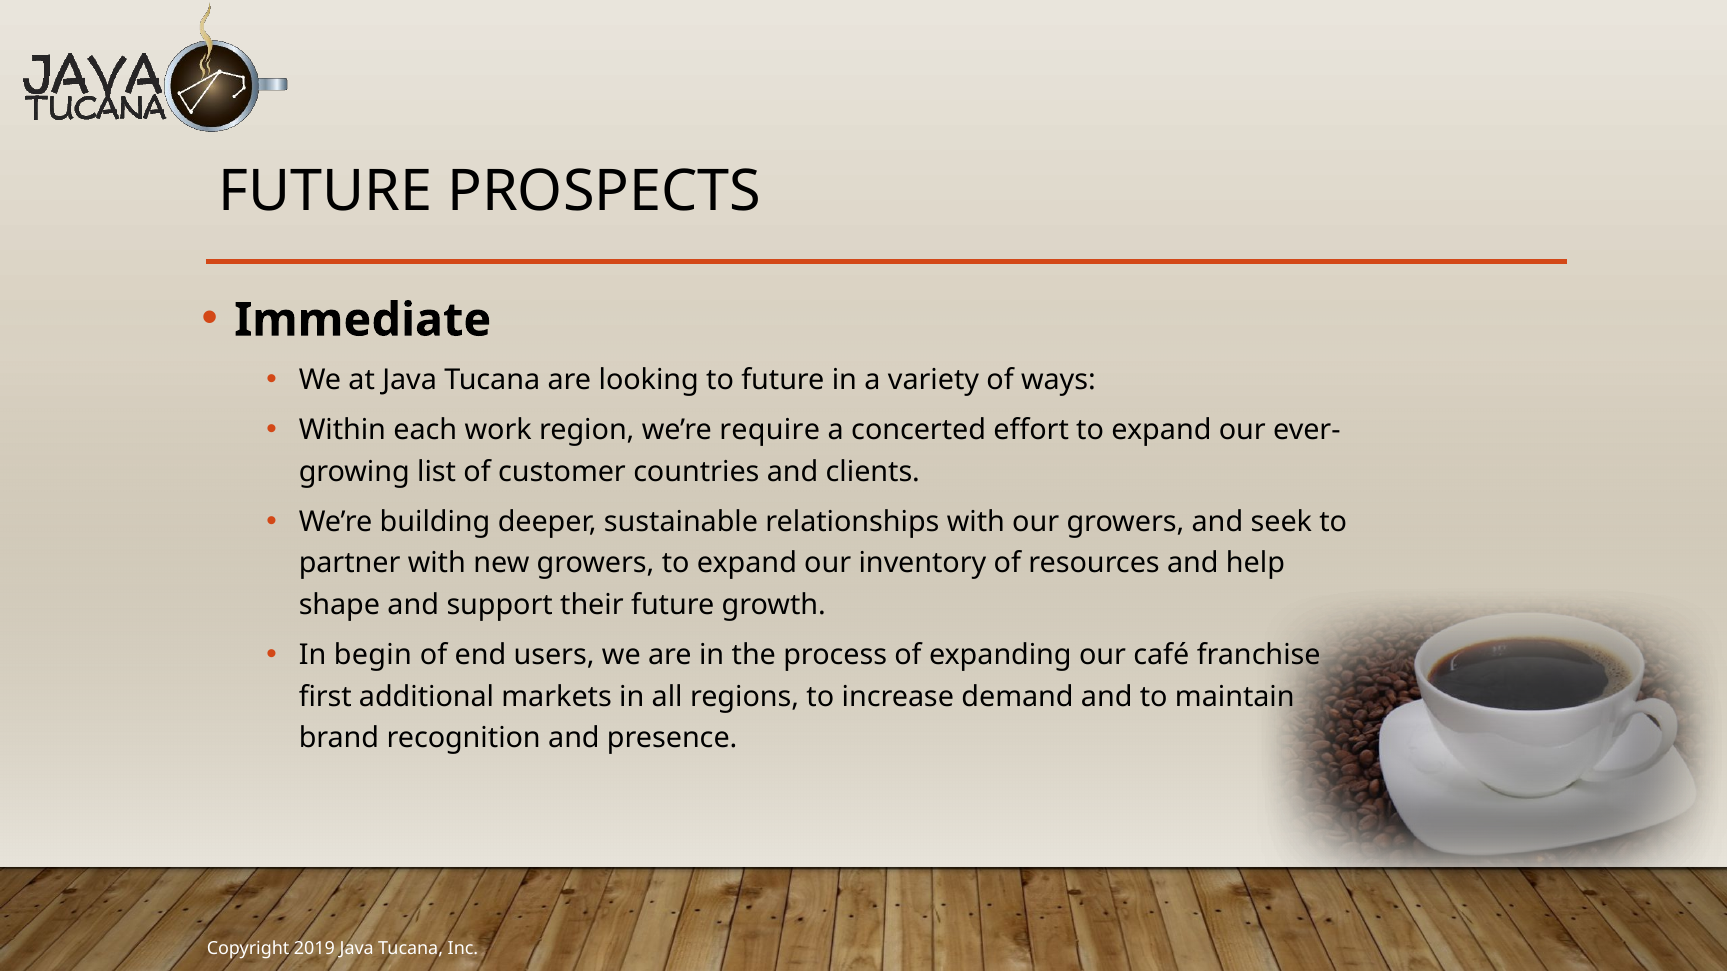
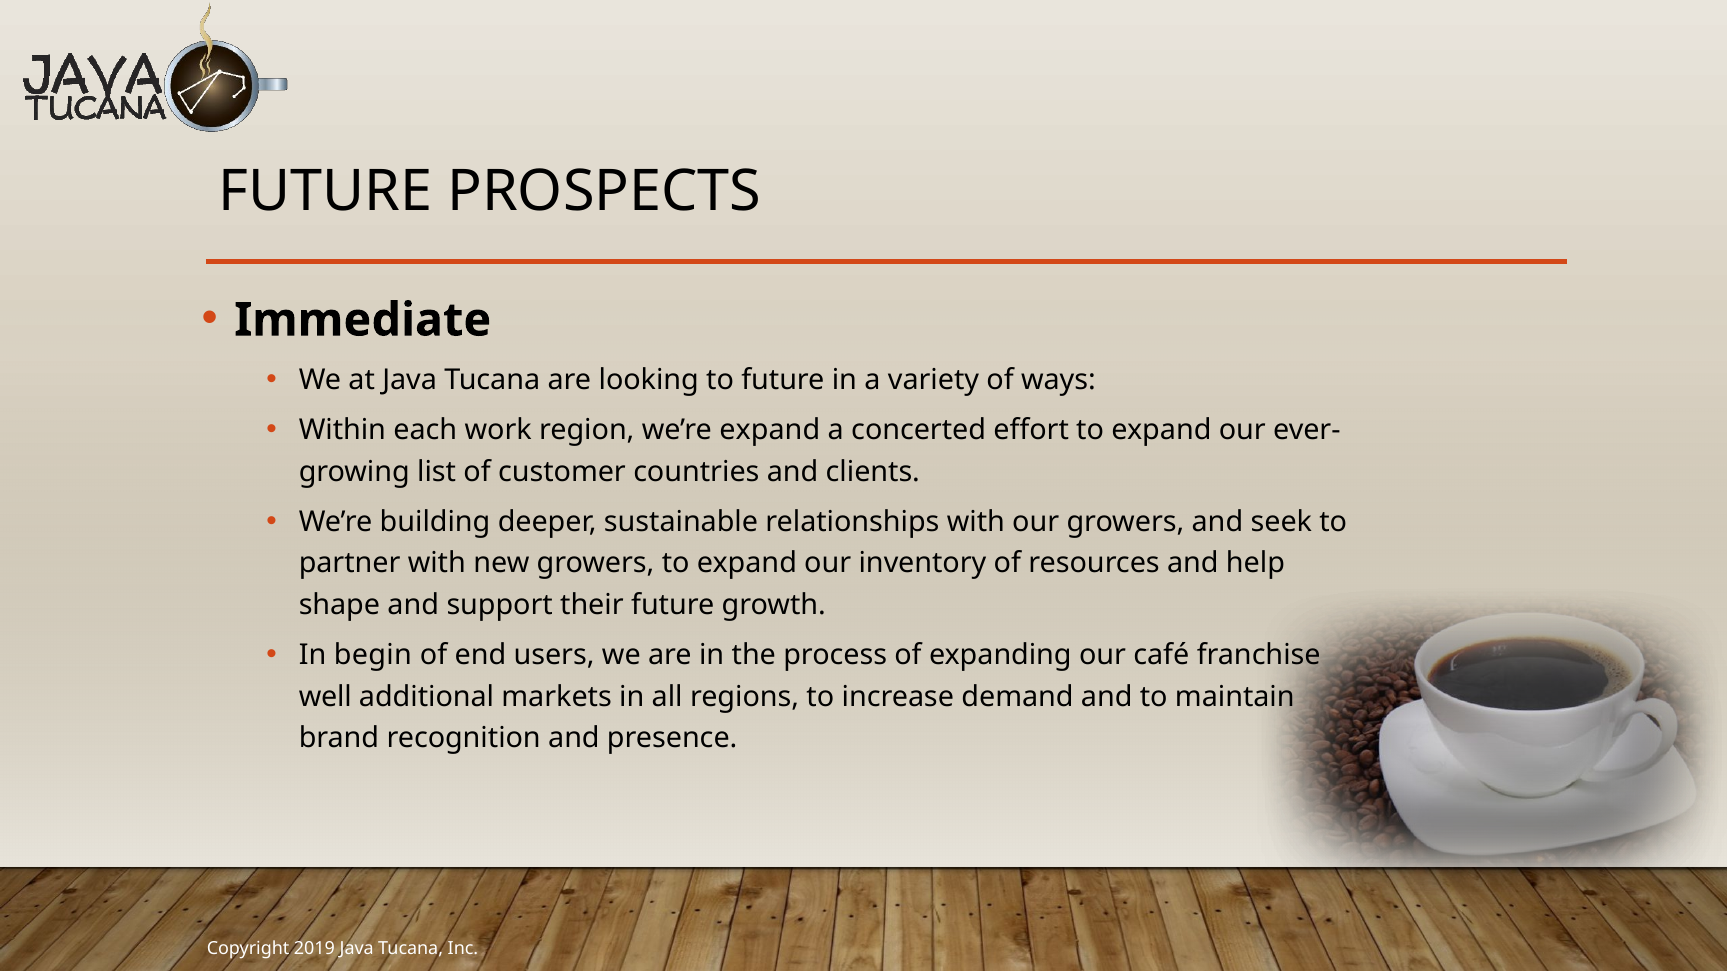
we’re require: require -> expand (770, 431)
first: first -> well (325, 697)
